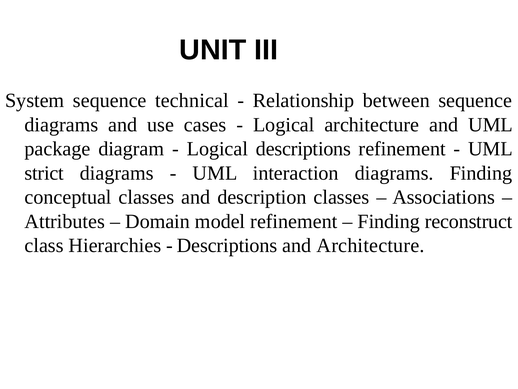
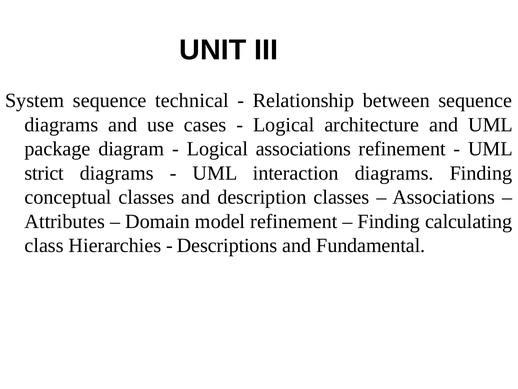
Logical descriptions: descriptions -> associations (303, 149)
reconstruct: reconstruct -> calculating (469, 221)
and Architecture: Architecture -> Fundamental (371, 245)
